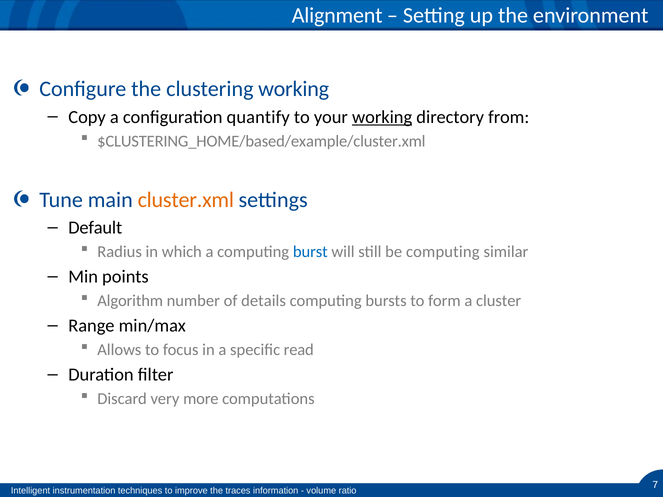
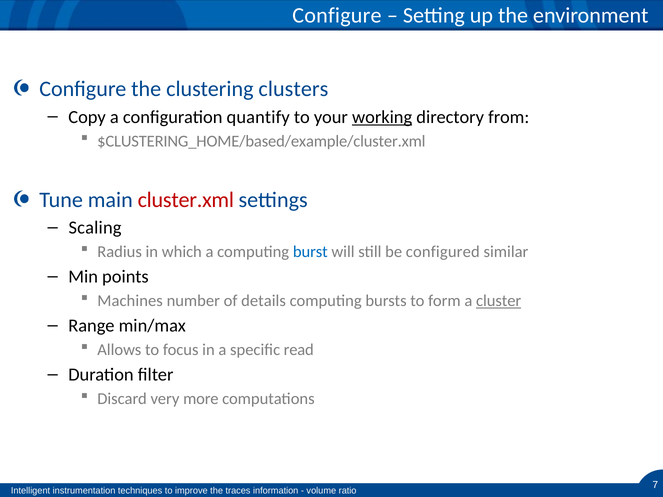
Alignment: Alignment -> Configure (337, 15)
clustering working: working -> clusters (293, 89)
cluster.xml colour: orange -> red (186, 200)
Default: Default -> Scaling (95, 228)
be computing: computing -> configured (443, 252)
Algorithm: Algorithm -> Machines (130, 301)
cluster underline: none -> present (499, 301)
